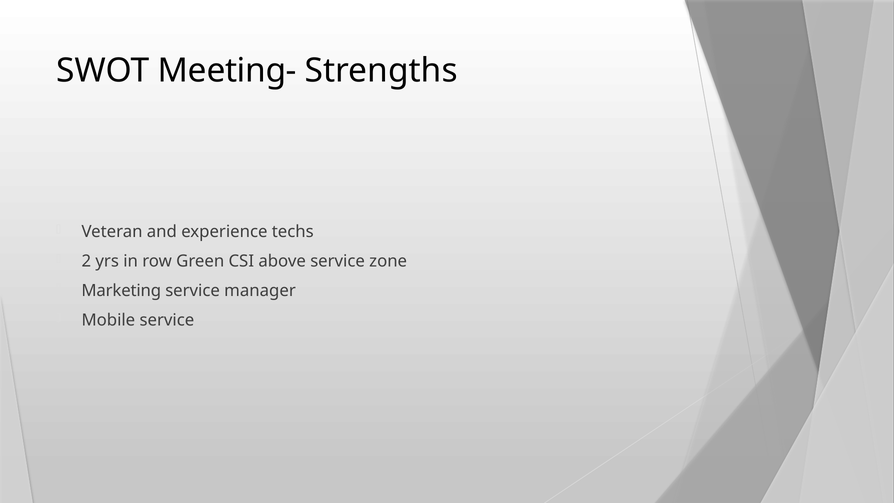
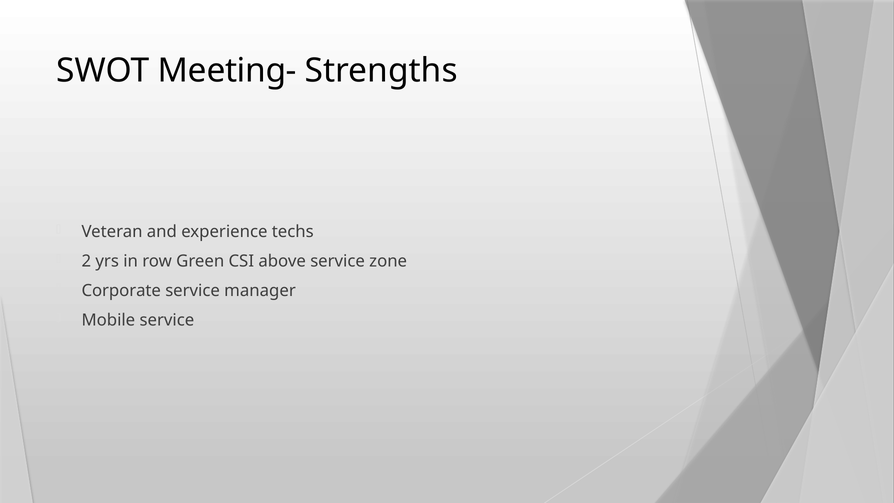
Marketing: Marketing -> Corporate (121, 291)
